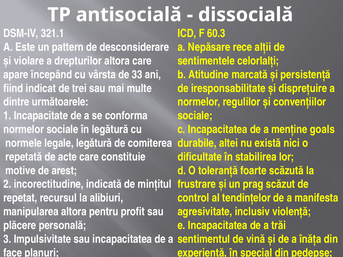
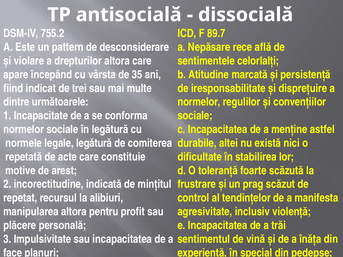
321.1: 321.1 -> 755.2 (53, 33)
60.3: 60.3 -> 89.7 (216, 33)
alţii: alţii -> află (263, 47)
33: 33 -> 35 (137, 75)
goals: goals -> astfel (322, 129)
